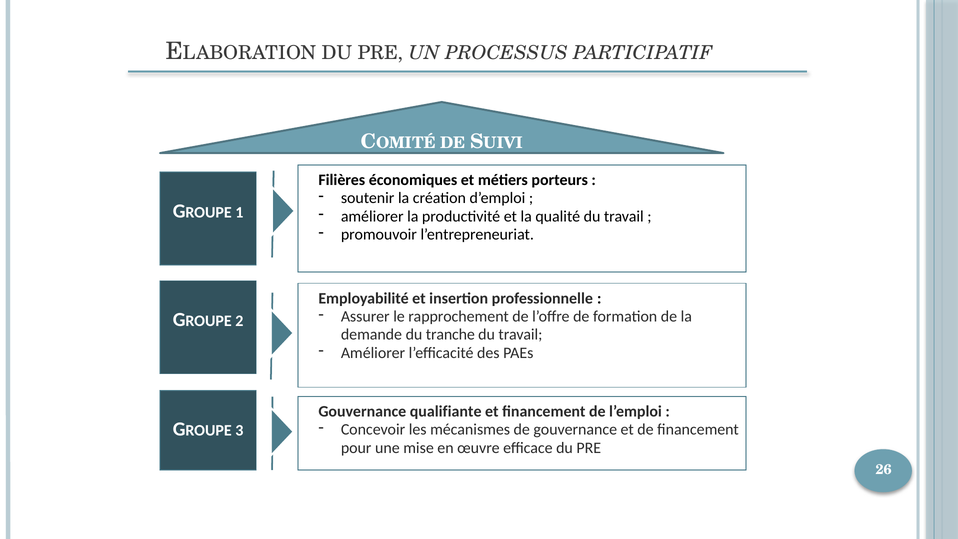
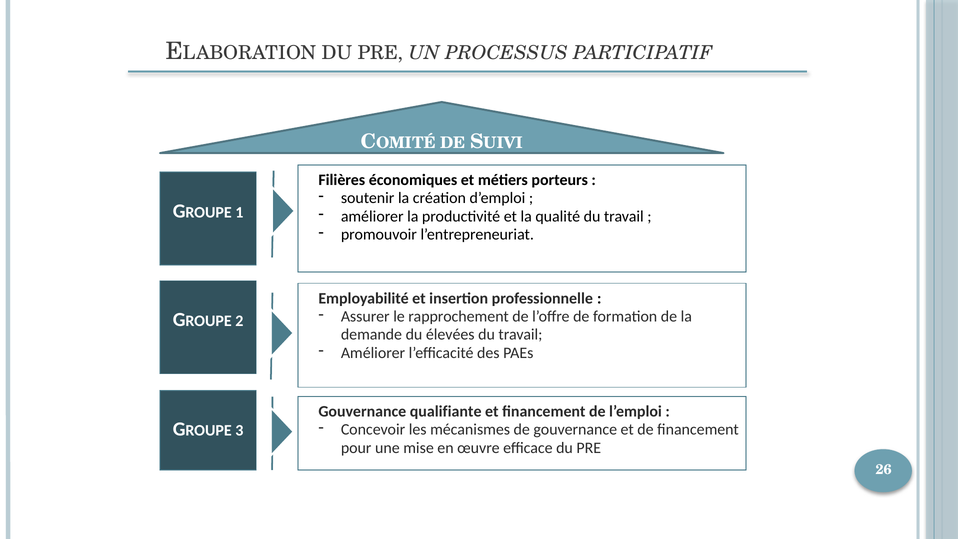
tranche: tranche -> élevées (450, 335)
